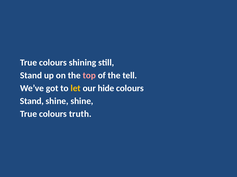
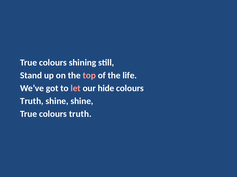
tell: tell -> life (130, 76)
let colour: yellow -> pink (76, 89)
Stand: Stand -> Truth (32, 102)
